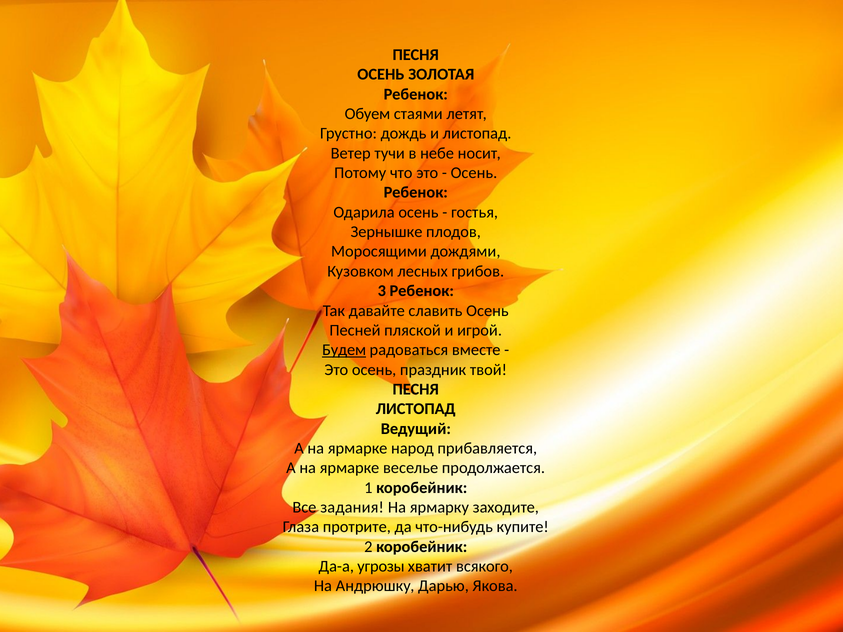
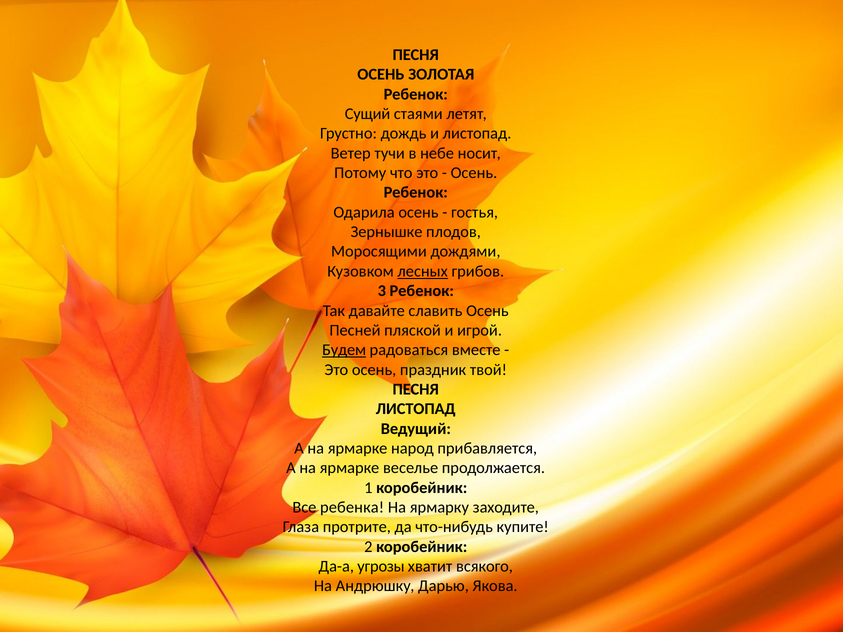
Обуем: Обуем -> Сущий (367, 114)
лесных underline: none -> present (423, 271)
задания: задания -> ребенка (352, 508)
